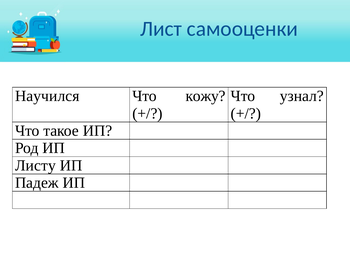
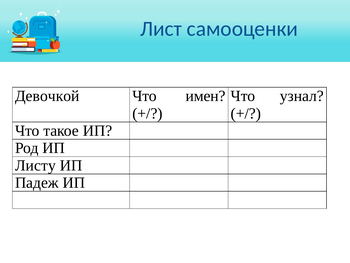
Научился: Научился -> Девочкой (47, 96)
кожу: кожу -> имен (206, 96)
